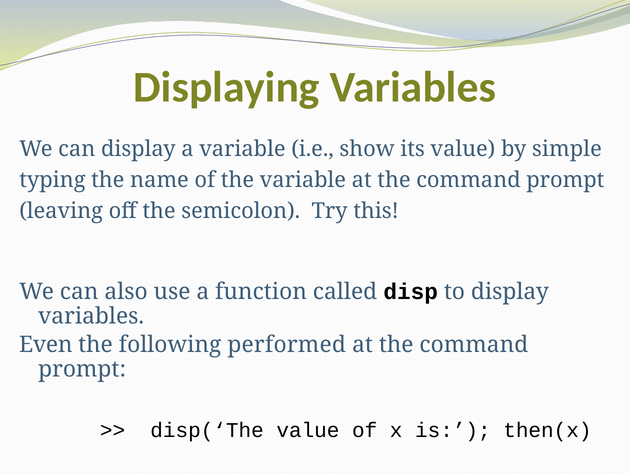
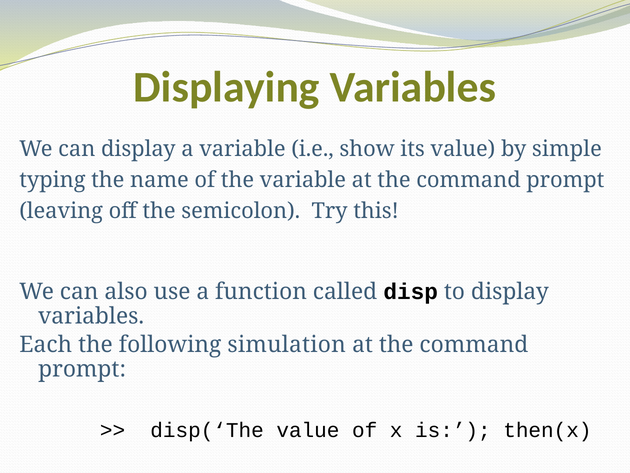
Even: Even -> Each (46, 345)
performed: performed -> simulation (287, 345)
